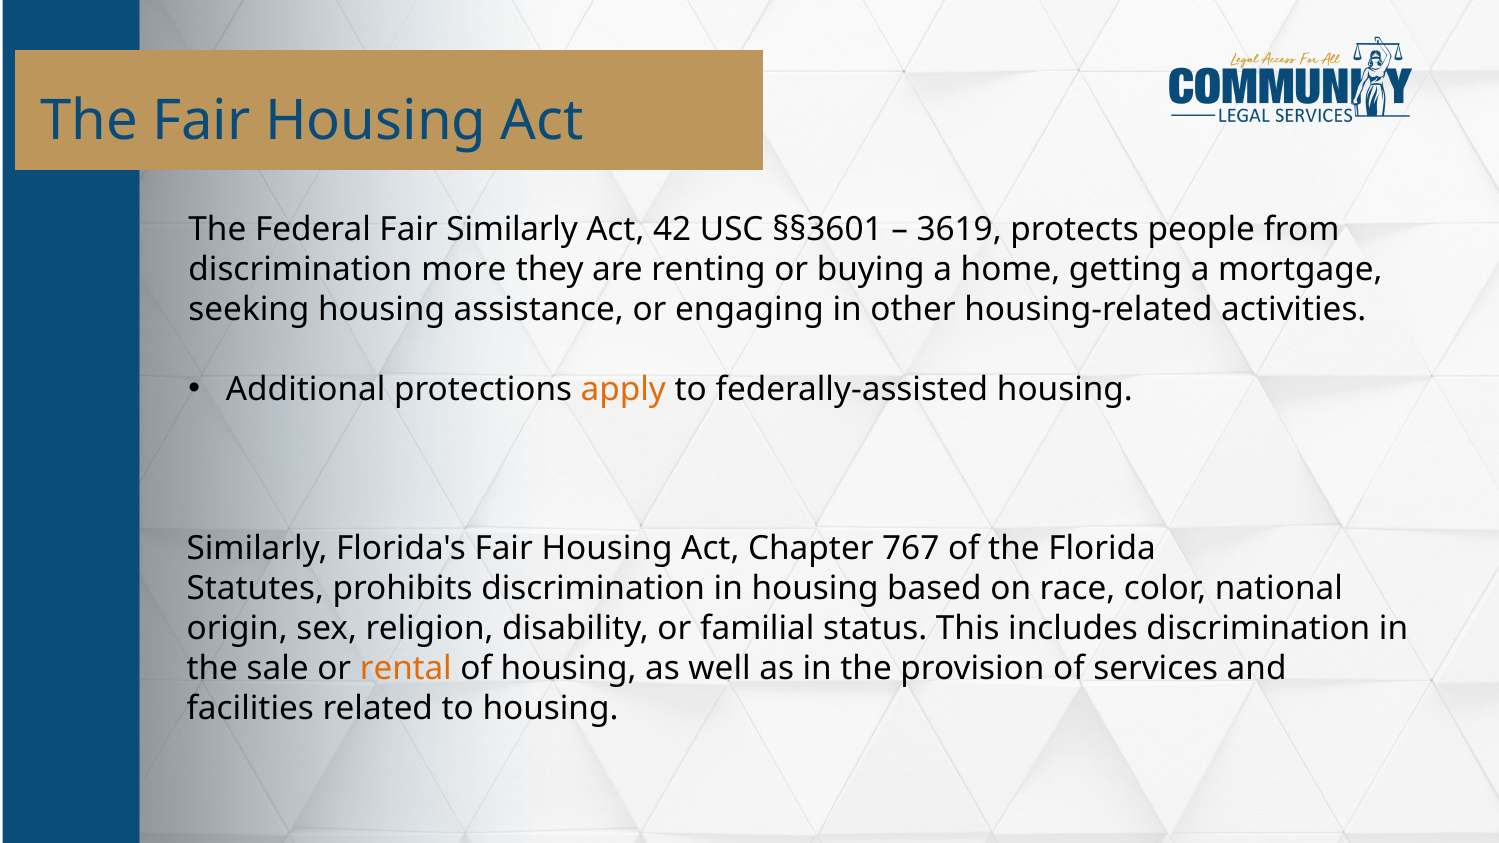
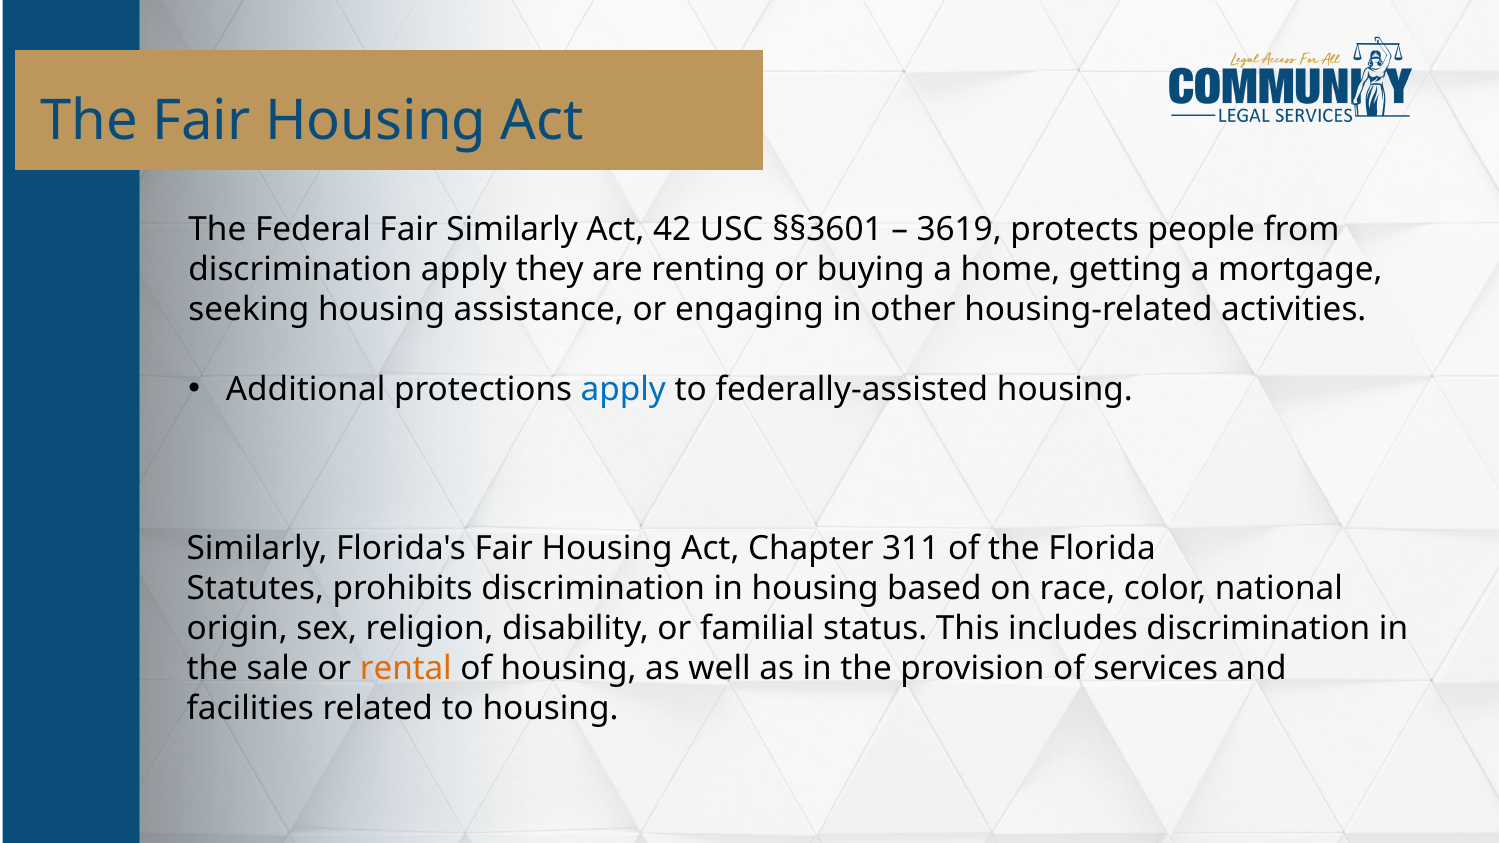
discrimination more: more -> apply (464, 269)
apply colour: orange -> blue (623, 389)
767: 767 -> 311 (911, 549)
